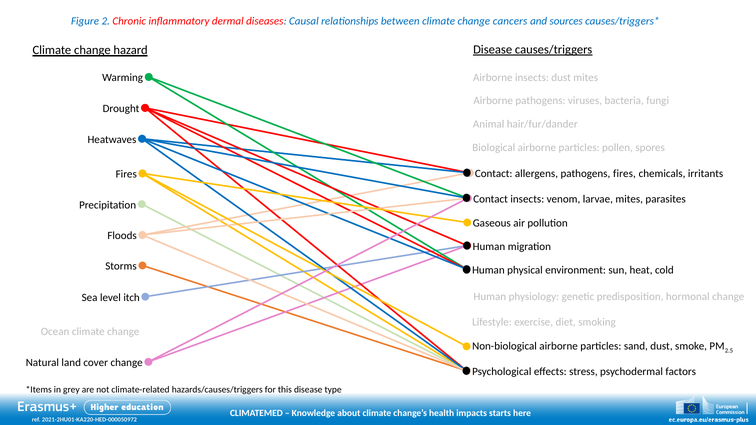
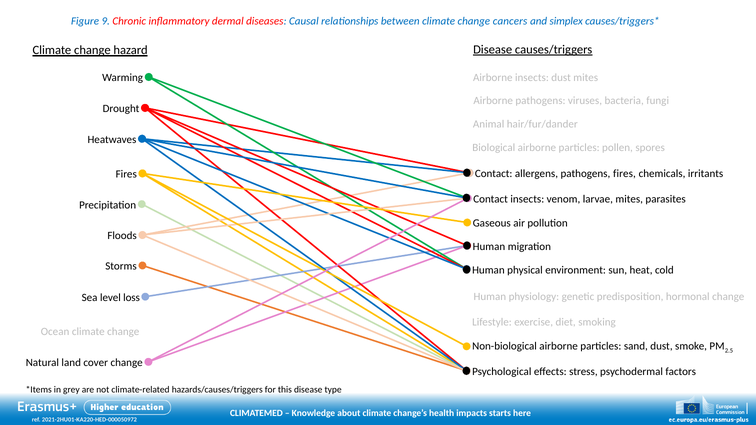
2: 2 -> 9 (106, 21)
sources: sources -> simplex (566, 21)
itch: itch -> loss (132, 298)
